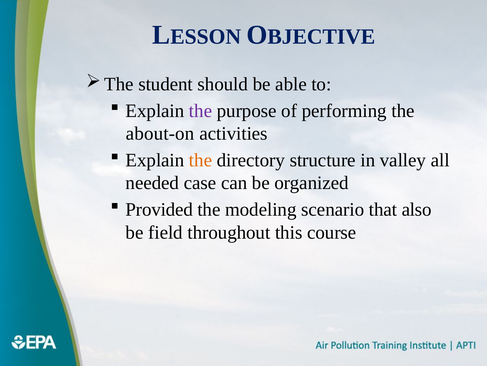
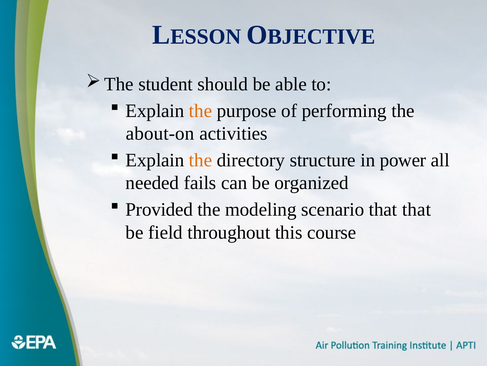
the colour: purple -> orange (201, 111)
valley: valley -> power (403, 160)
case: case -> fails (200, 183)
that also: also -> that (416, 209)
